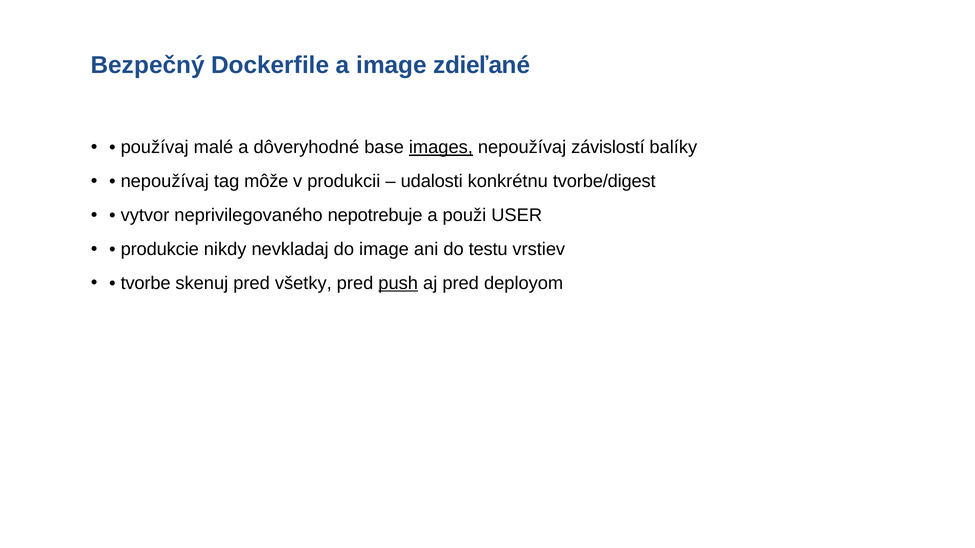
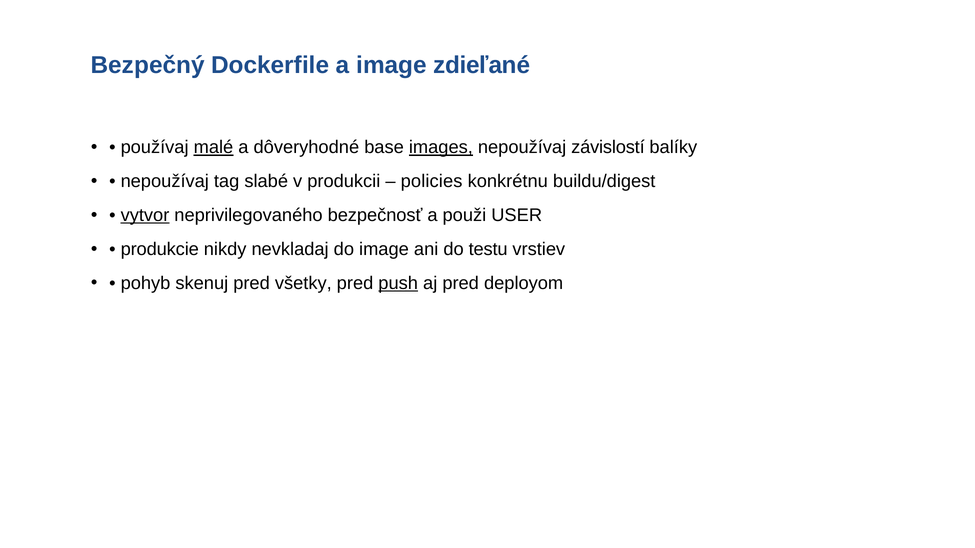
malé underline: none -> present (213, 147)
môže: môže -> slabé (266, 181)
udalosti: udalosti -> policies (432, 181)
tvorbe/digest: tvorbe/digest -> buildu/digest (604, 181)
vytvor underline: none -> present (145, 215)
nepotrebuje: nepotrebuje -> bezpečnosť (375, 215)
tvorbe: tvorbe -> pohyb (146, 283)
